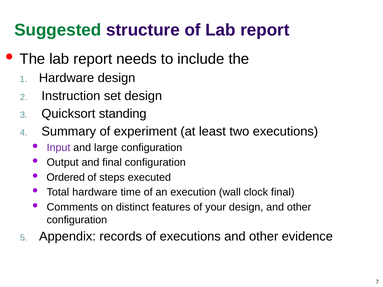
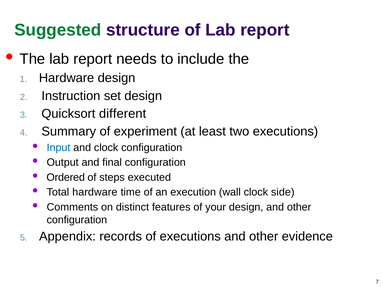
standing: standing -> different (123, 114)
Input colour: purple -> blue (59, 148)
and large: large -> clock (106, 148)
clock final: final -> side (283, 192)
